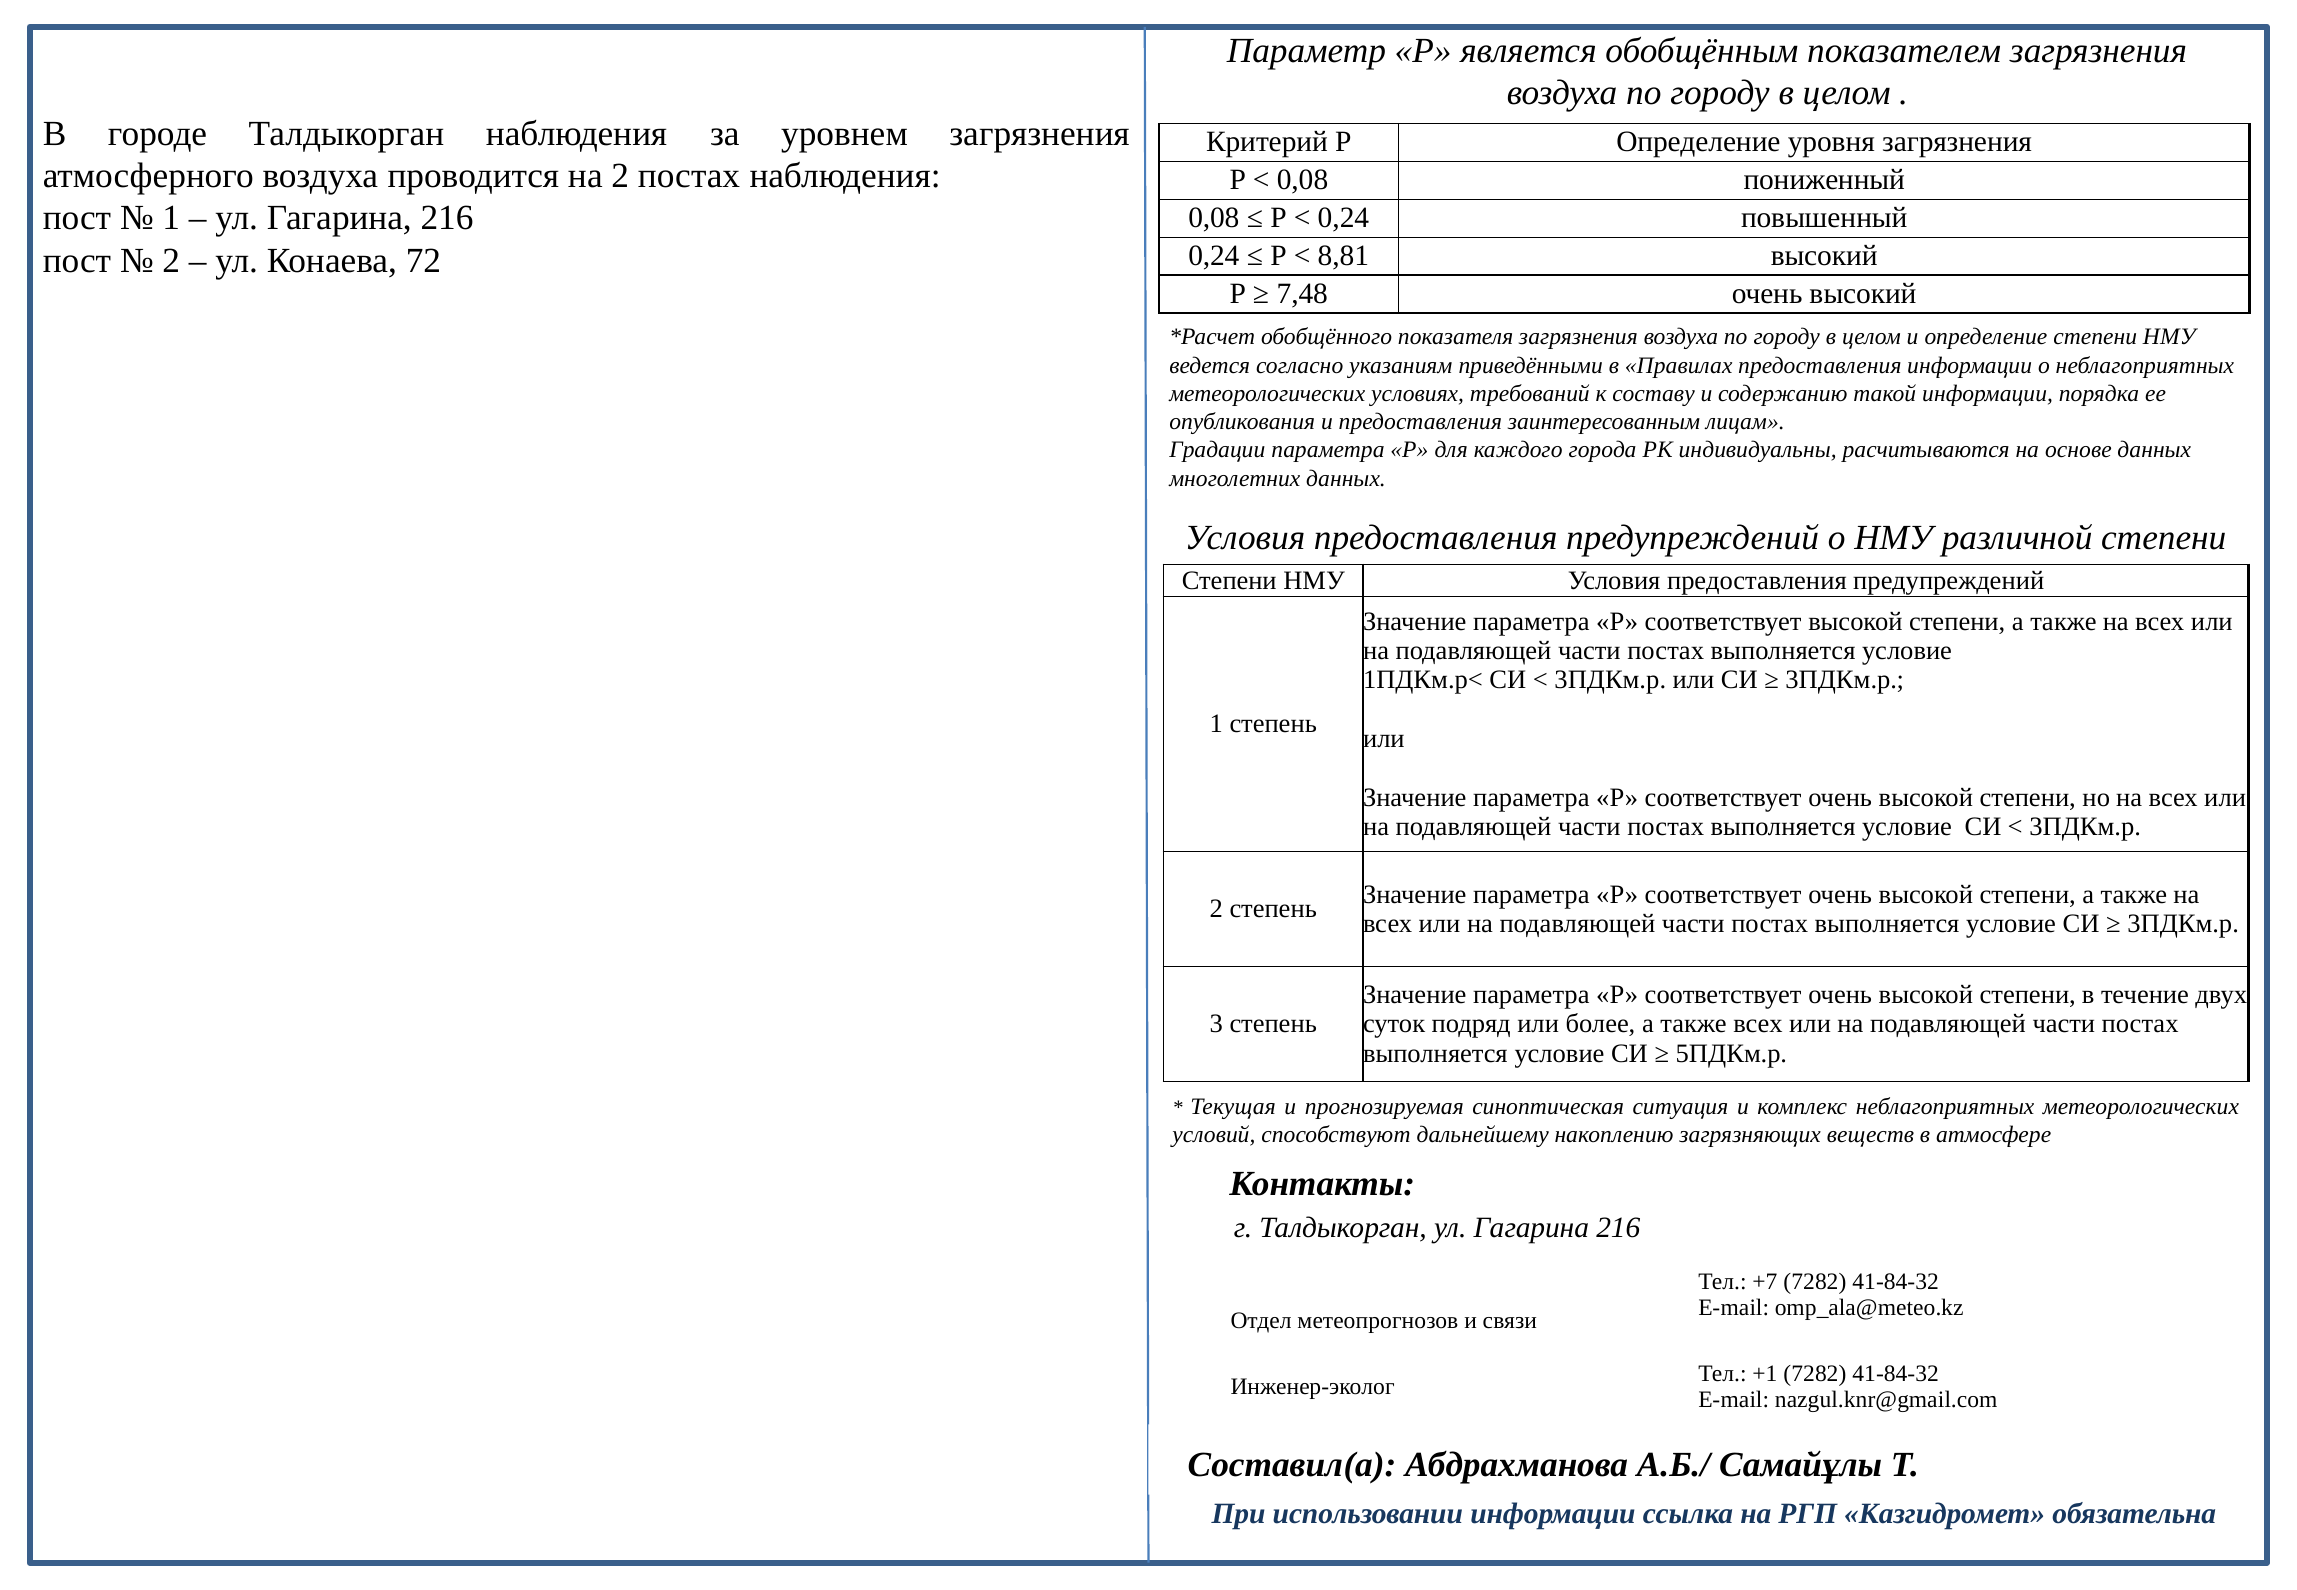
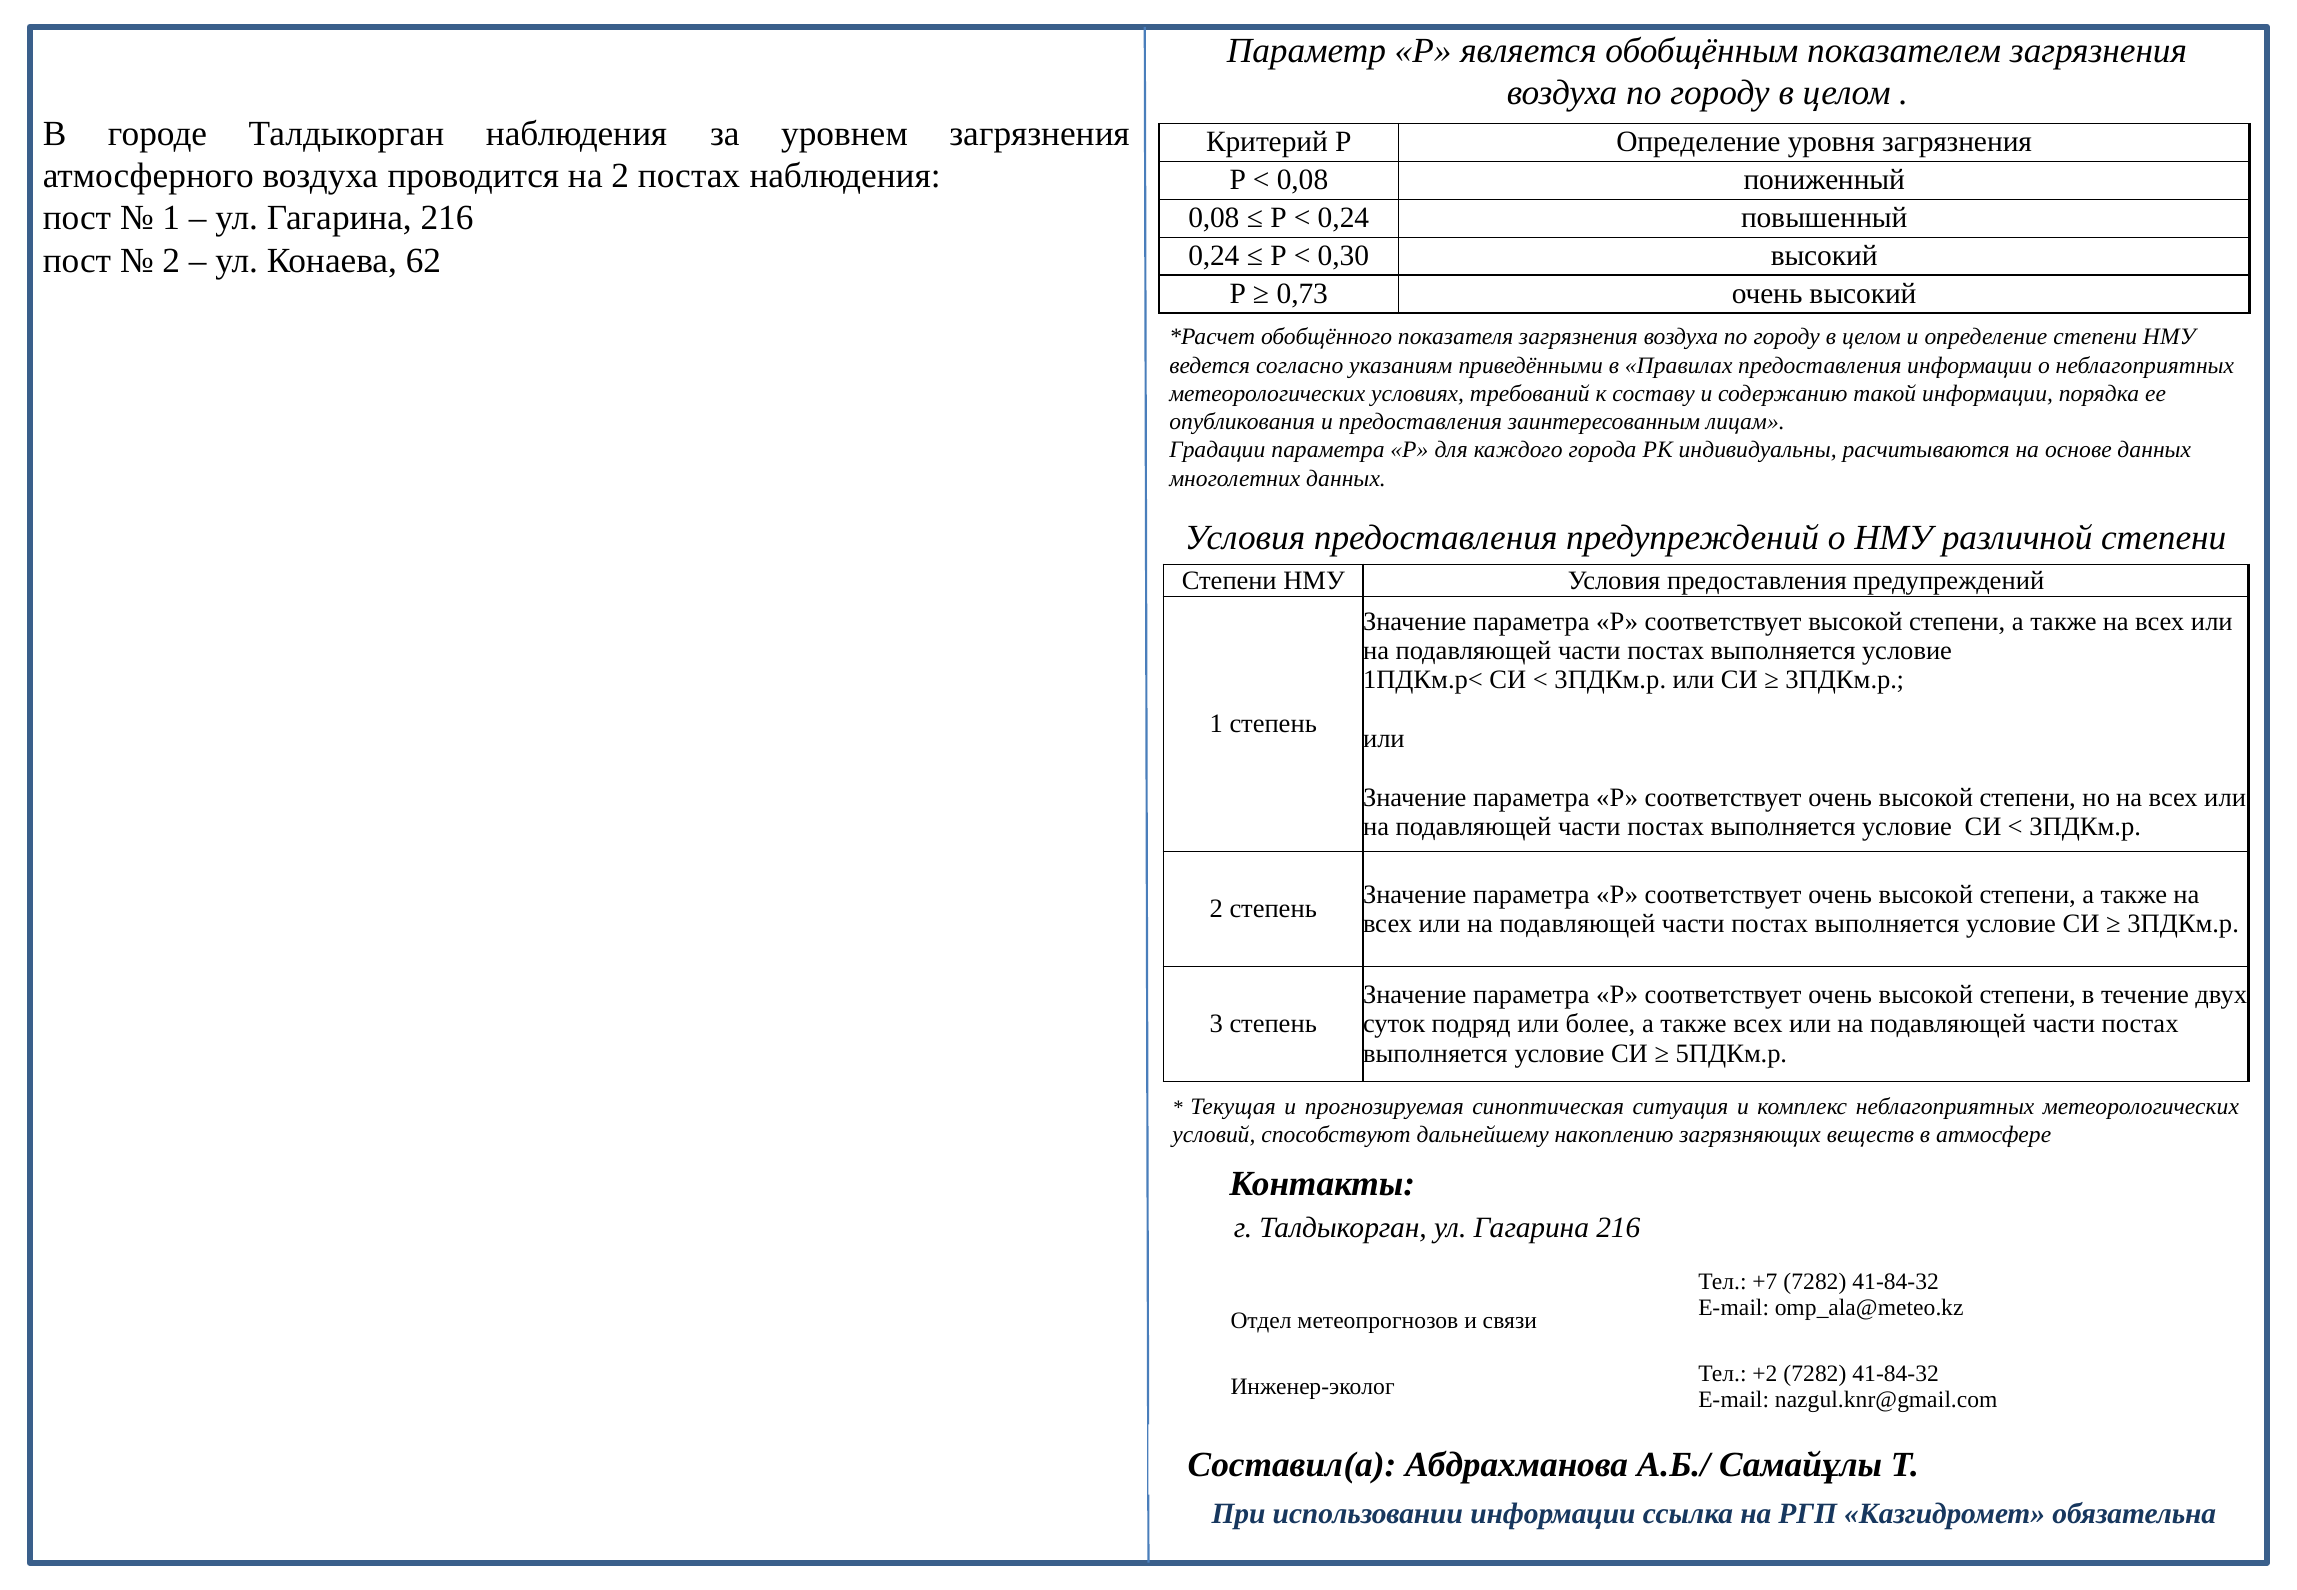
8,81: 8,81 -> 0,30 (1343, 256)
72: 72 -> 62 (423, 261)
7,48: 7,48 -> 0,73 (1302, 294)
+1: +1 -> +2 (1765, 1374)
